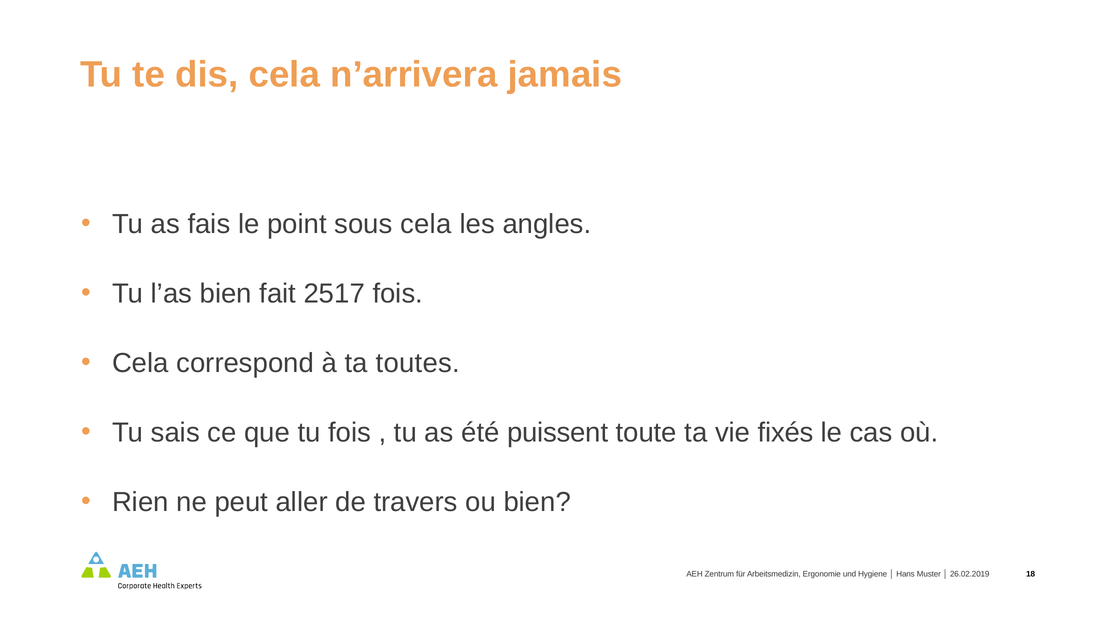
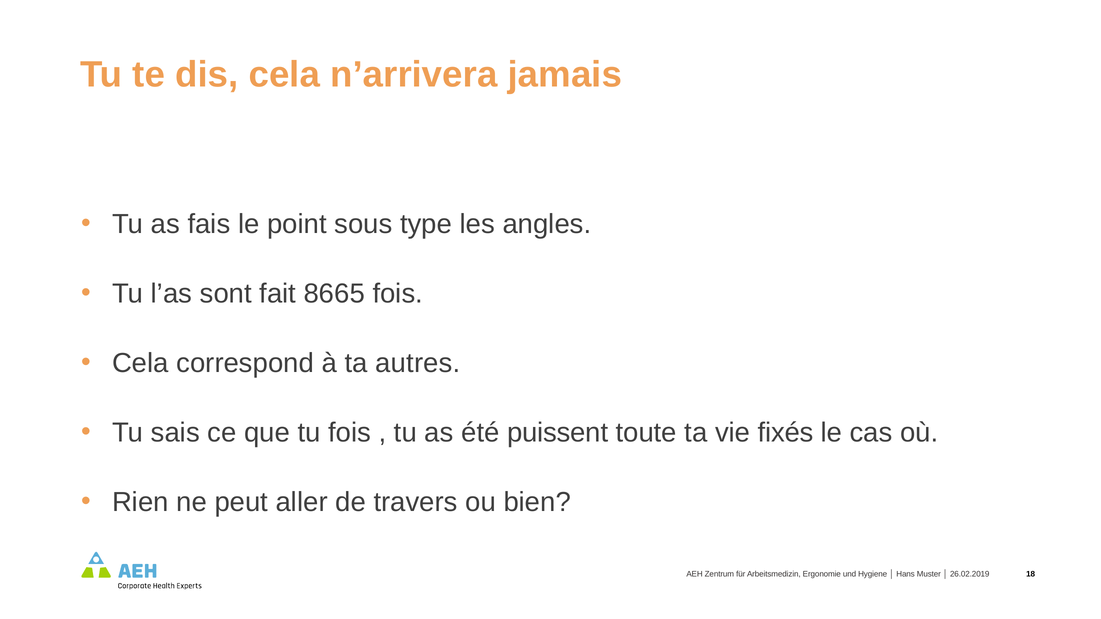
sous cela: cela -> type (426, 224)
l’as bien: bien -> sont (226, 294)
2517: 2517 -> 8665 (334, 294)
toutes: toutes -> autres (418, 363)
